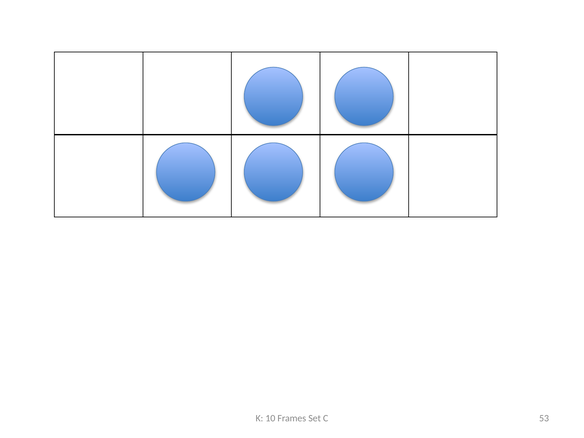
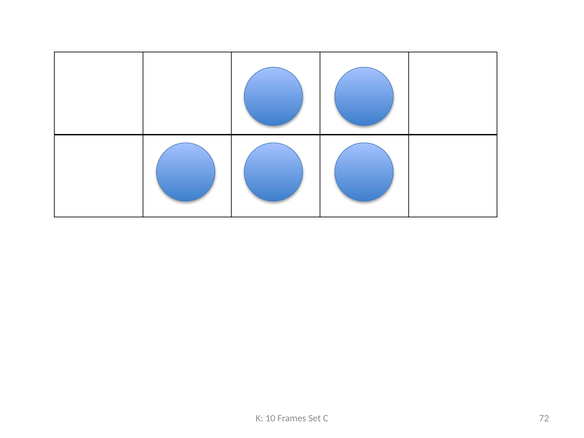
53: 53 -> 72 (544, 418)
